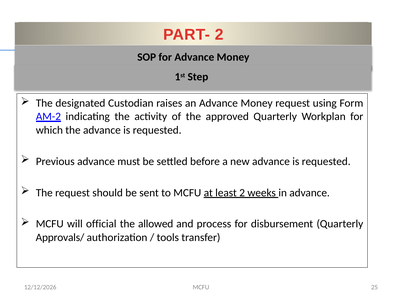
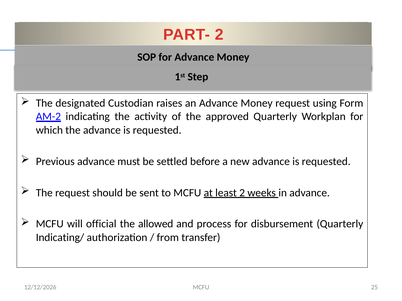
Approvals/: Approvals/ -> Indicating/ (60, 238)
tools: tools -> from (168, 238)
